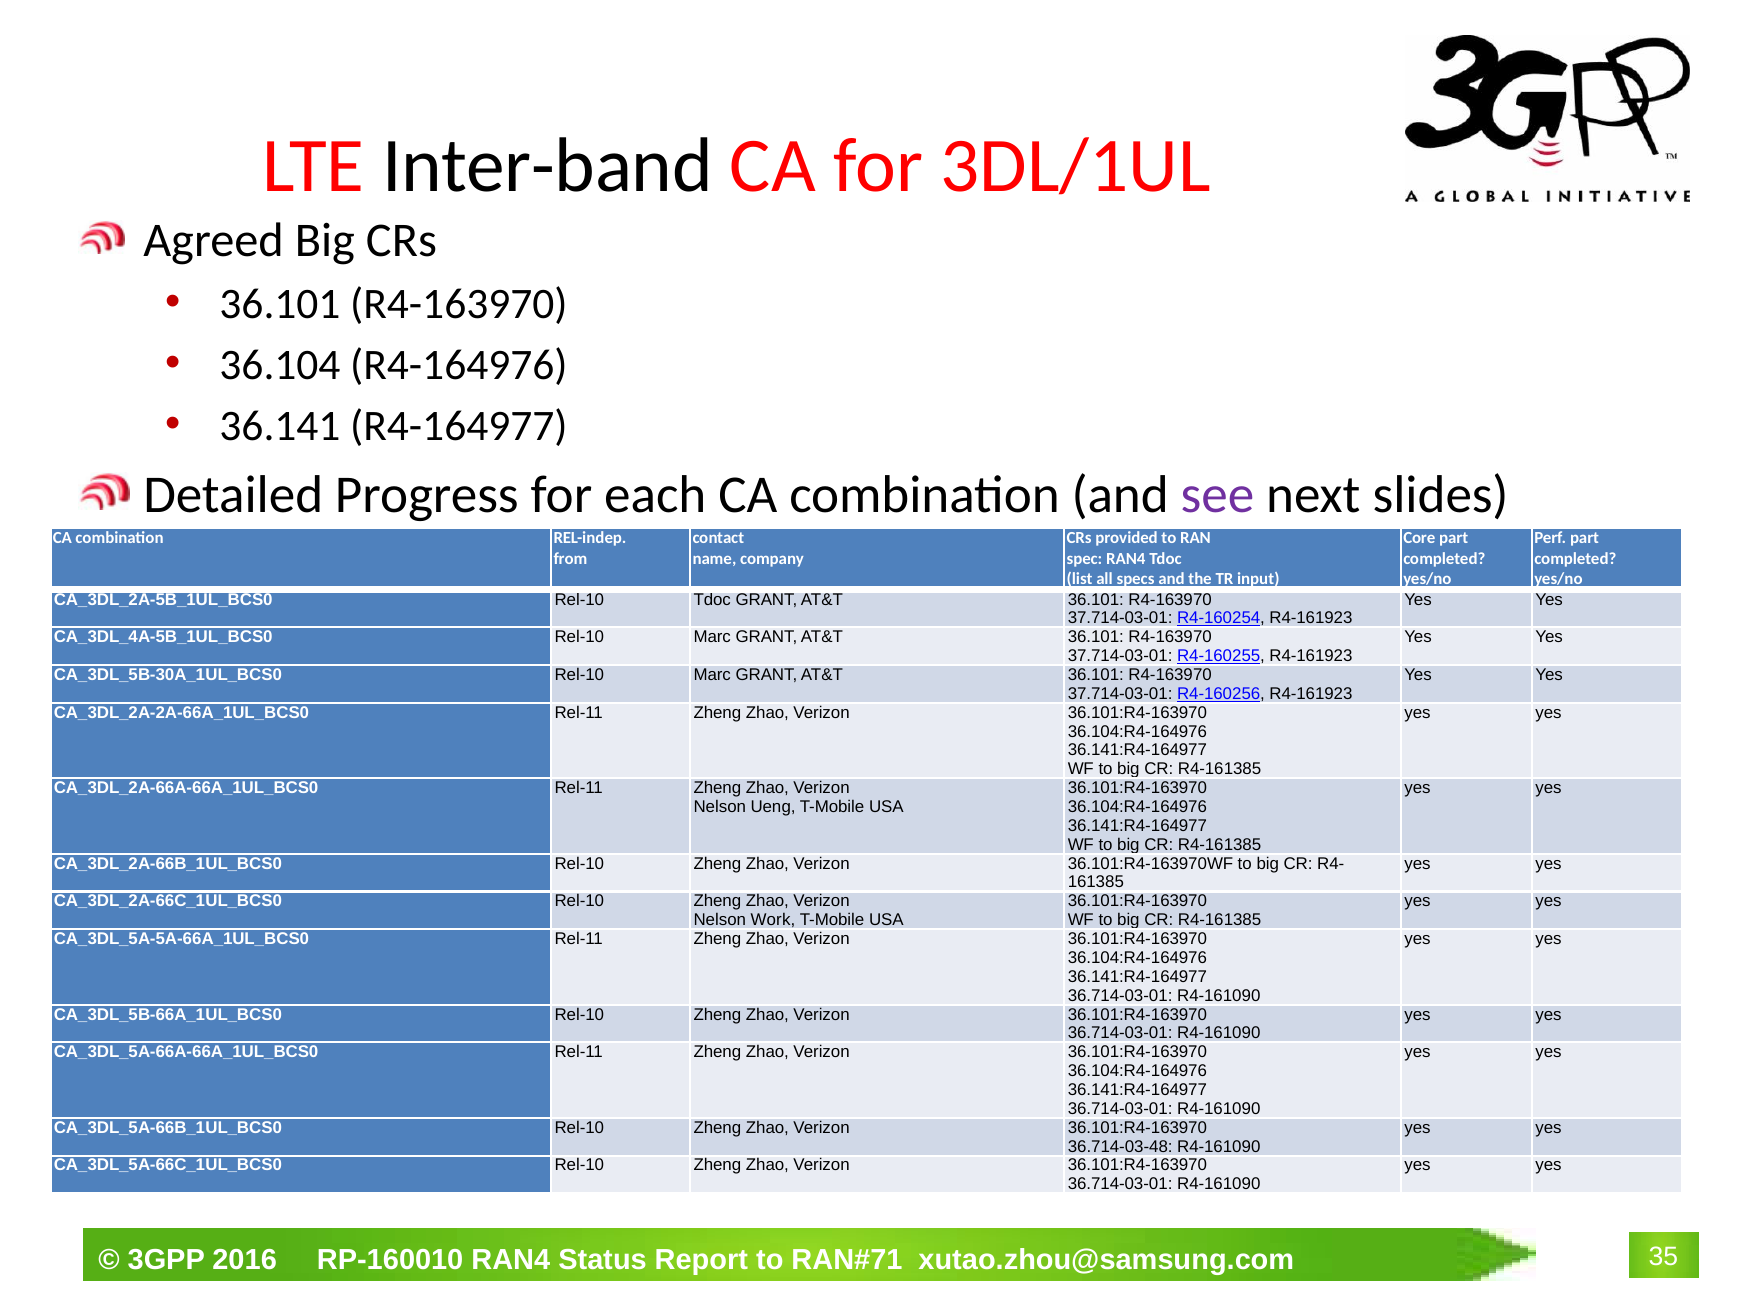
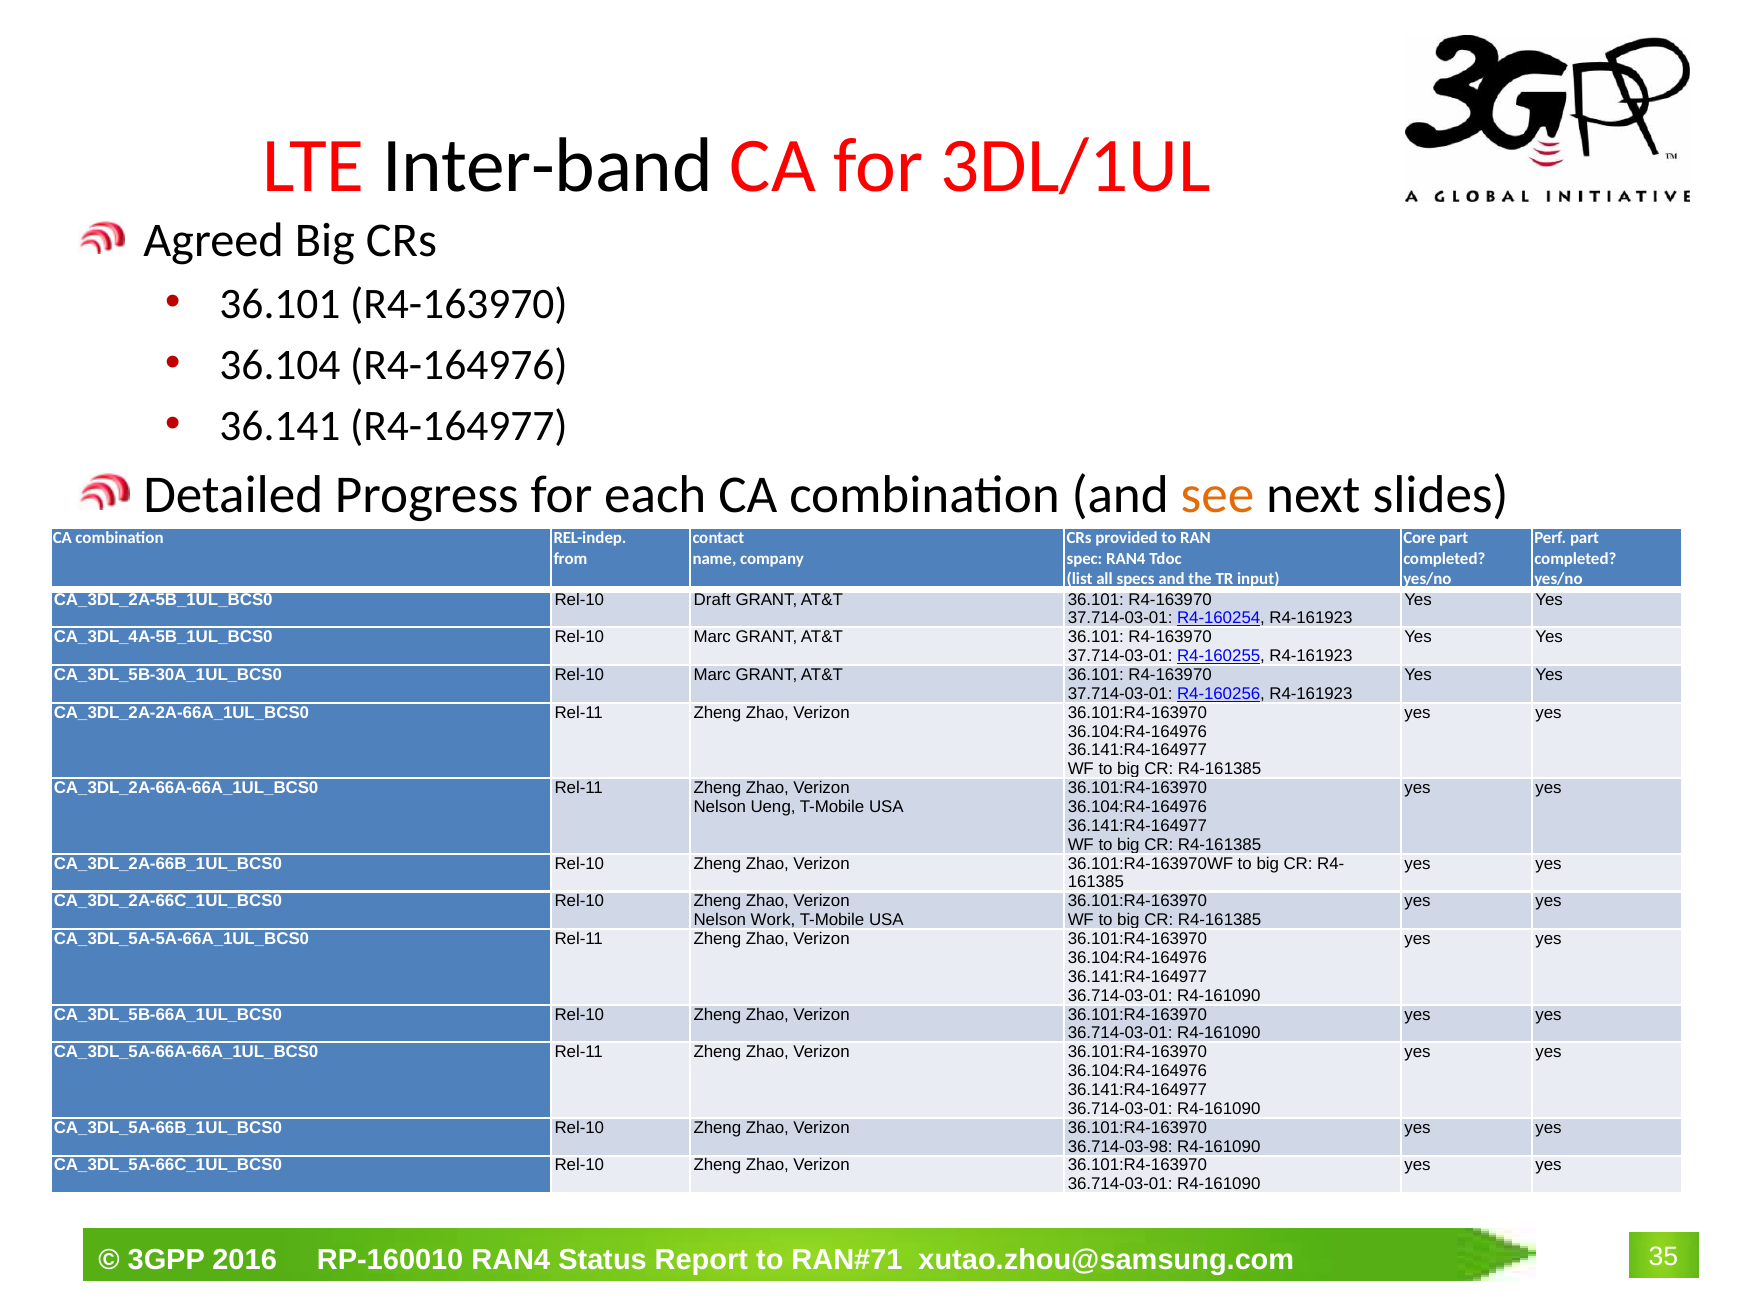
see colour: purple -> orange (1217, 495)
Rel-10 Tdoc: Tdoc -> Draft (712, 599)
36.714-03-48: 36.714-03-48 -> 36.714-03-98 (1120, 1146)
